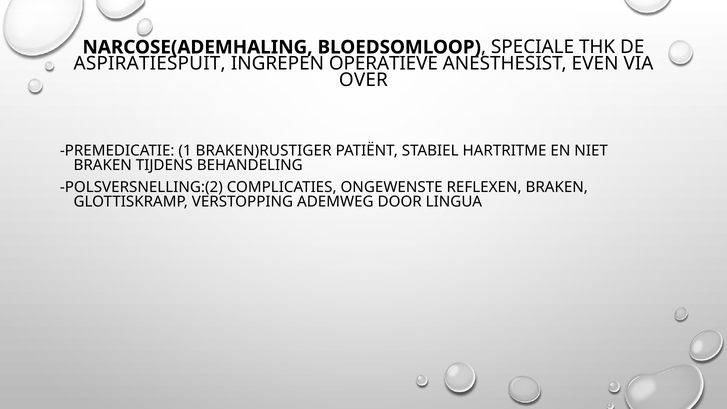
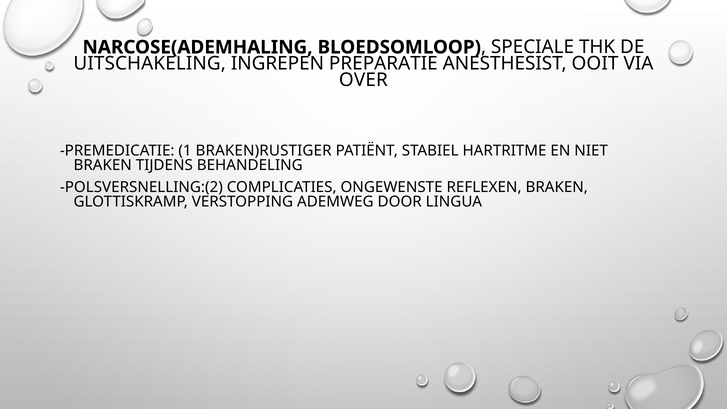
ASPIRATIESPUIT: ASPIRATIESPUIT -> UITSCHAKELING (150, 64)
OPERATIEVE: OPERATIEVE -> PREPARATIE (383, 64)
EVEN: EVEN -> OOIT (595, 64)
